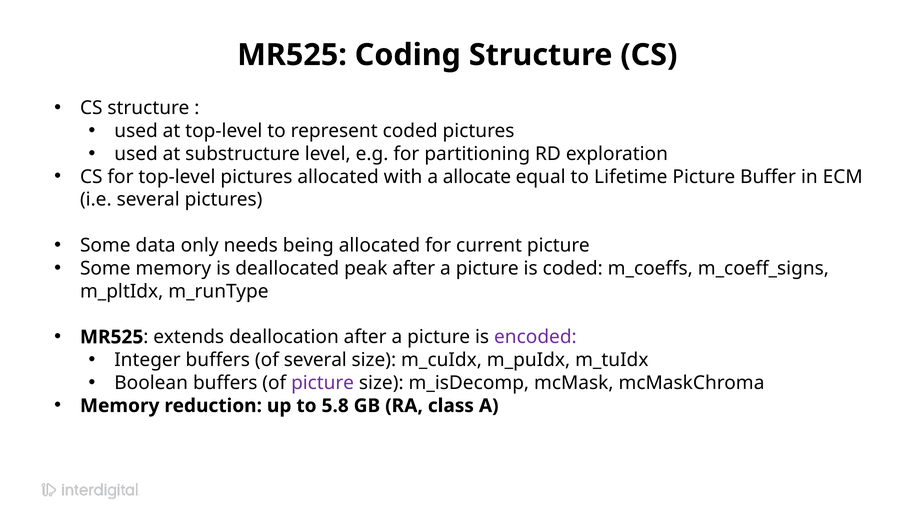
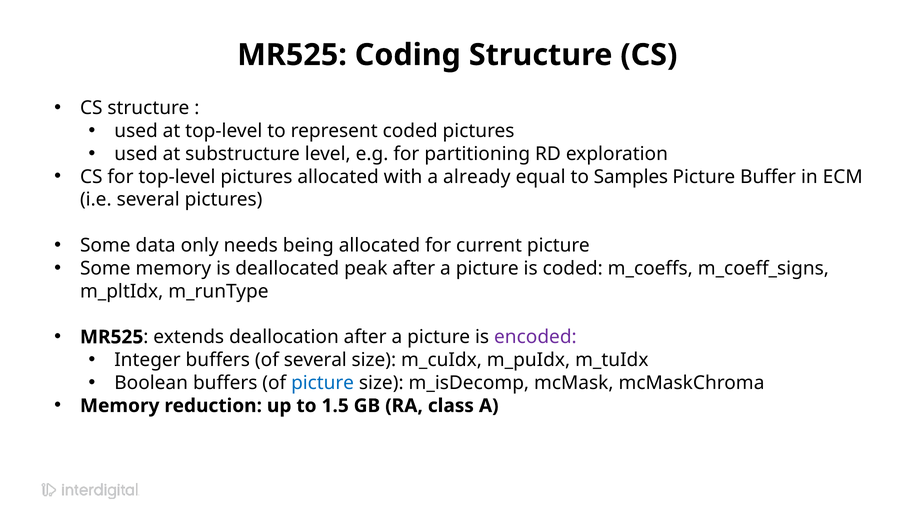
allocate: allocate -> already (477, 177)
Lifetime: Lifetime -> Samples (631, 177)
picture colour: purple -> blue (323, 383)
5.8: 5.8 -> 1.5 (335, 406)
